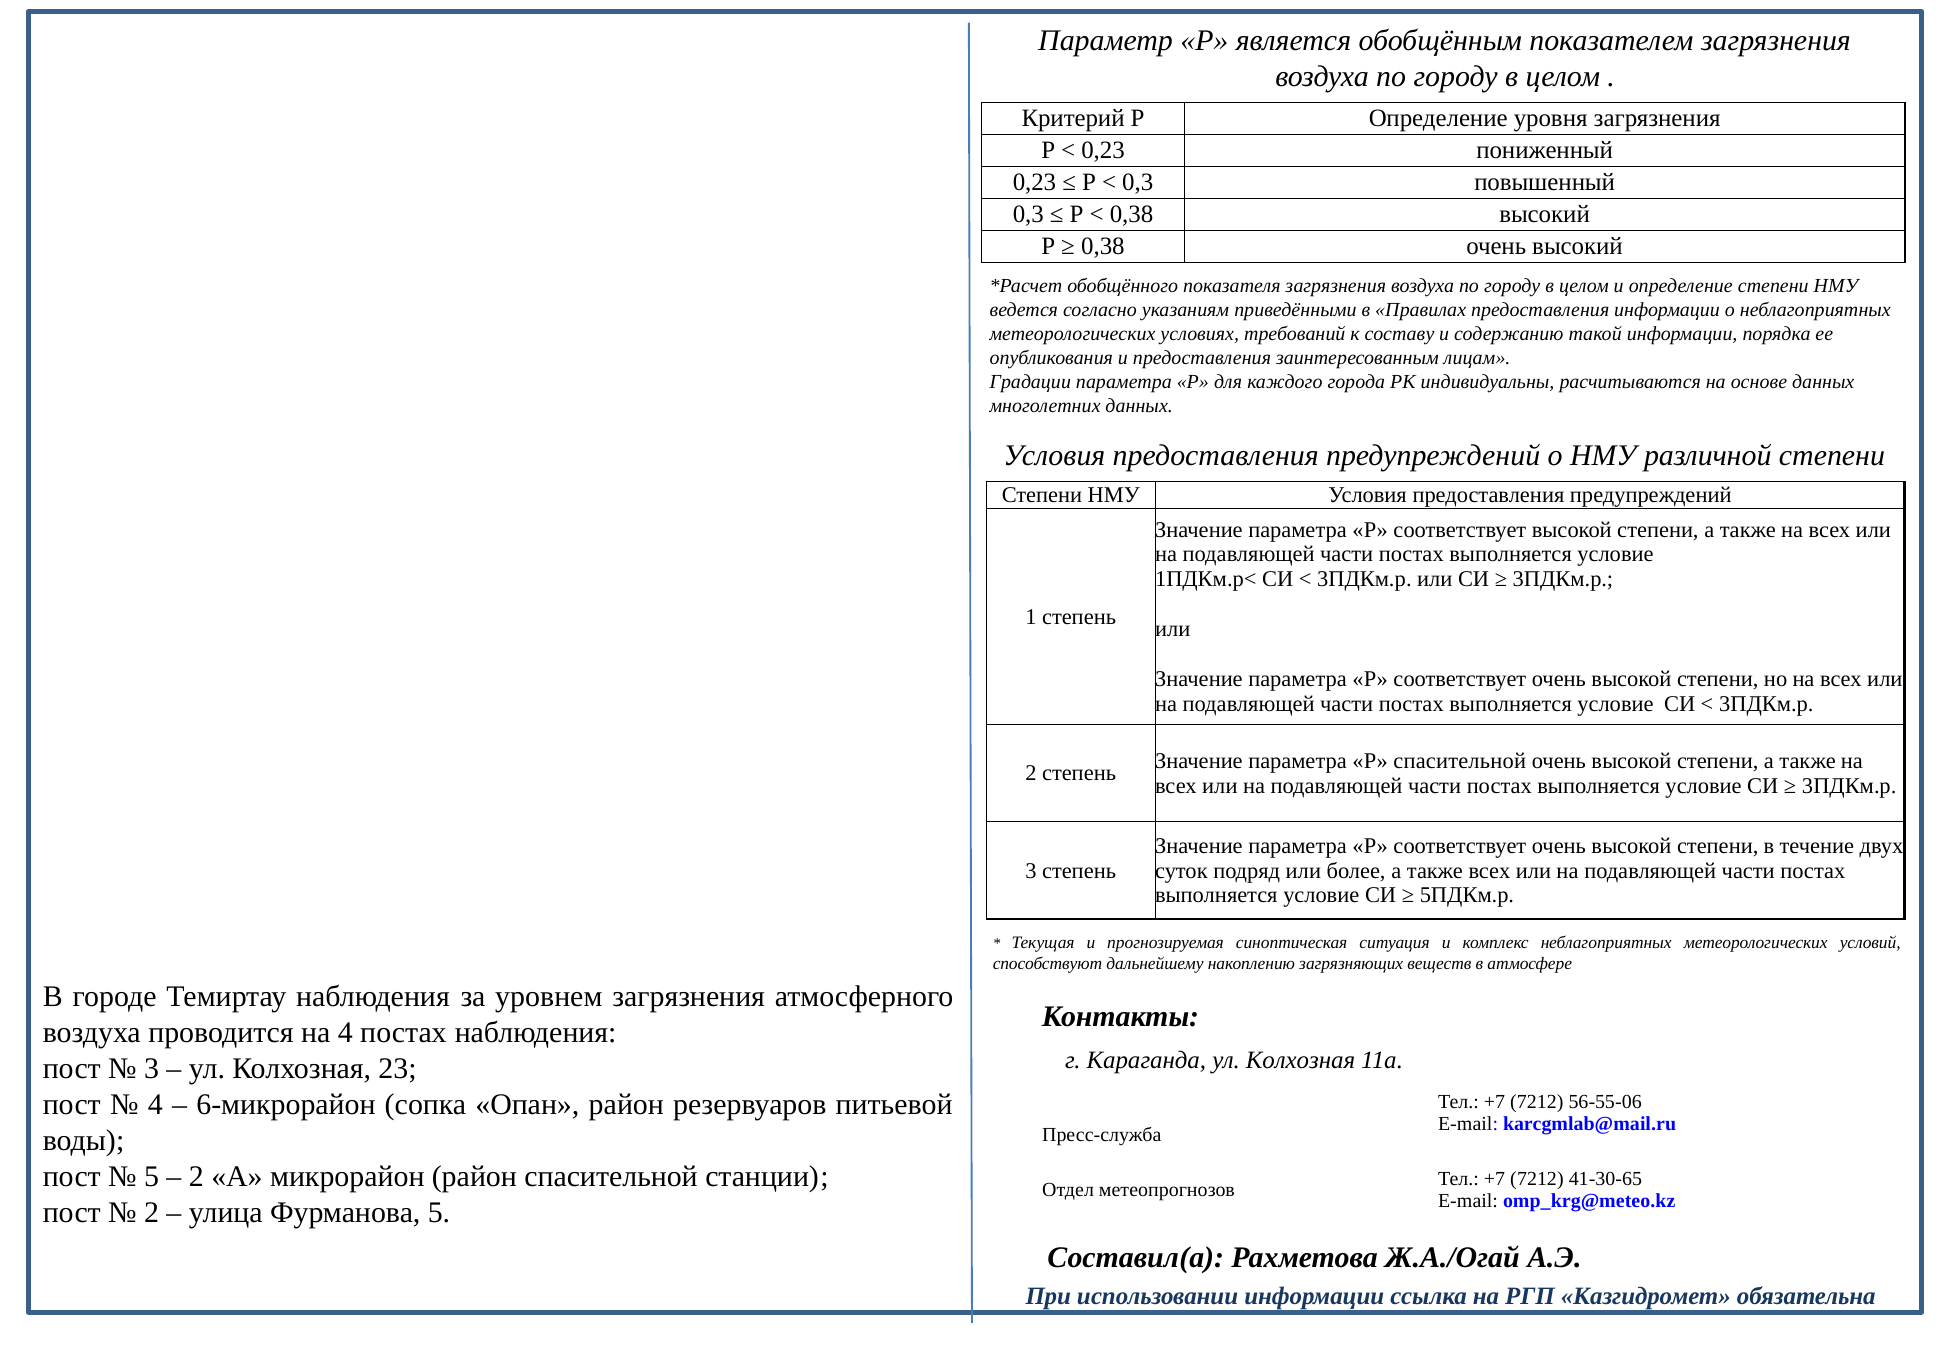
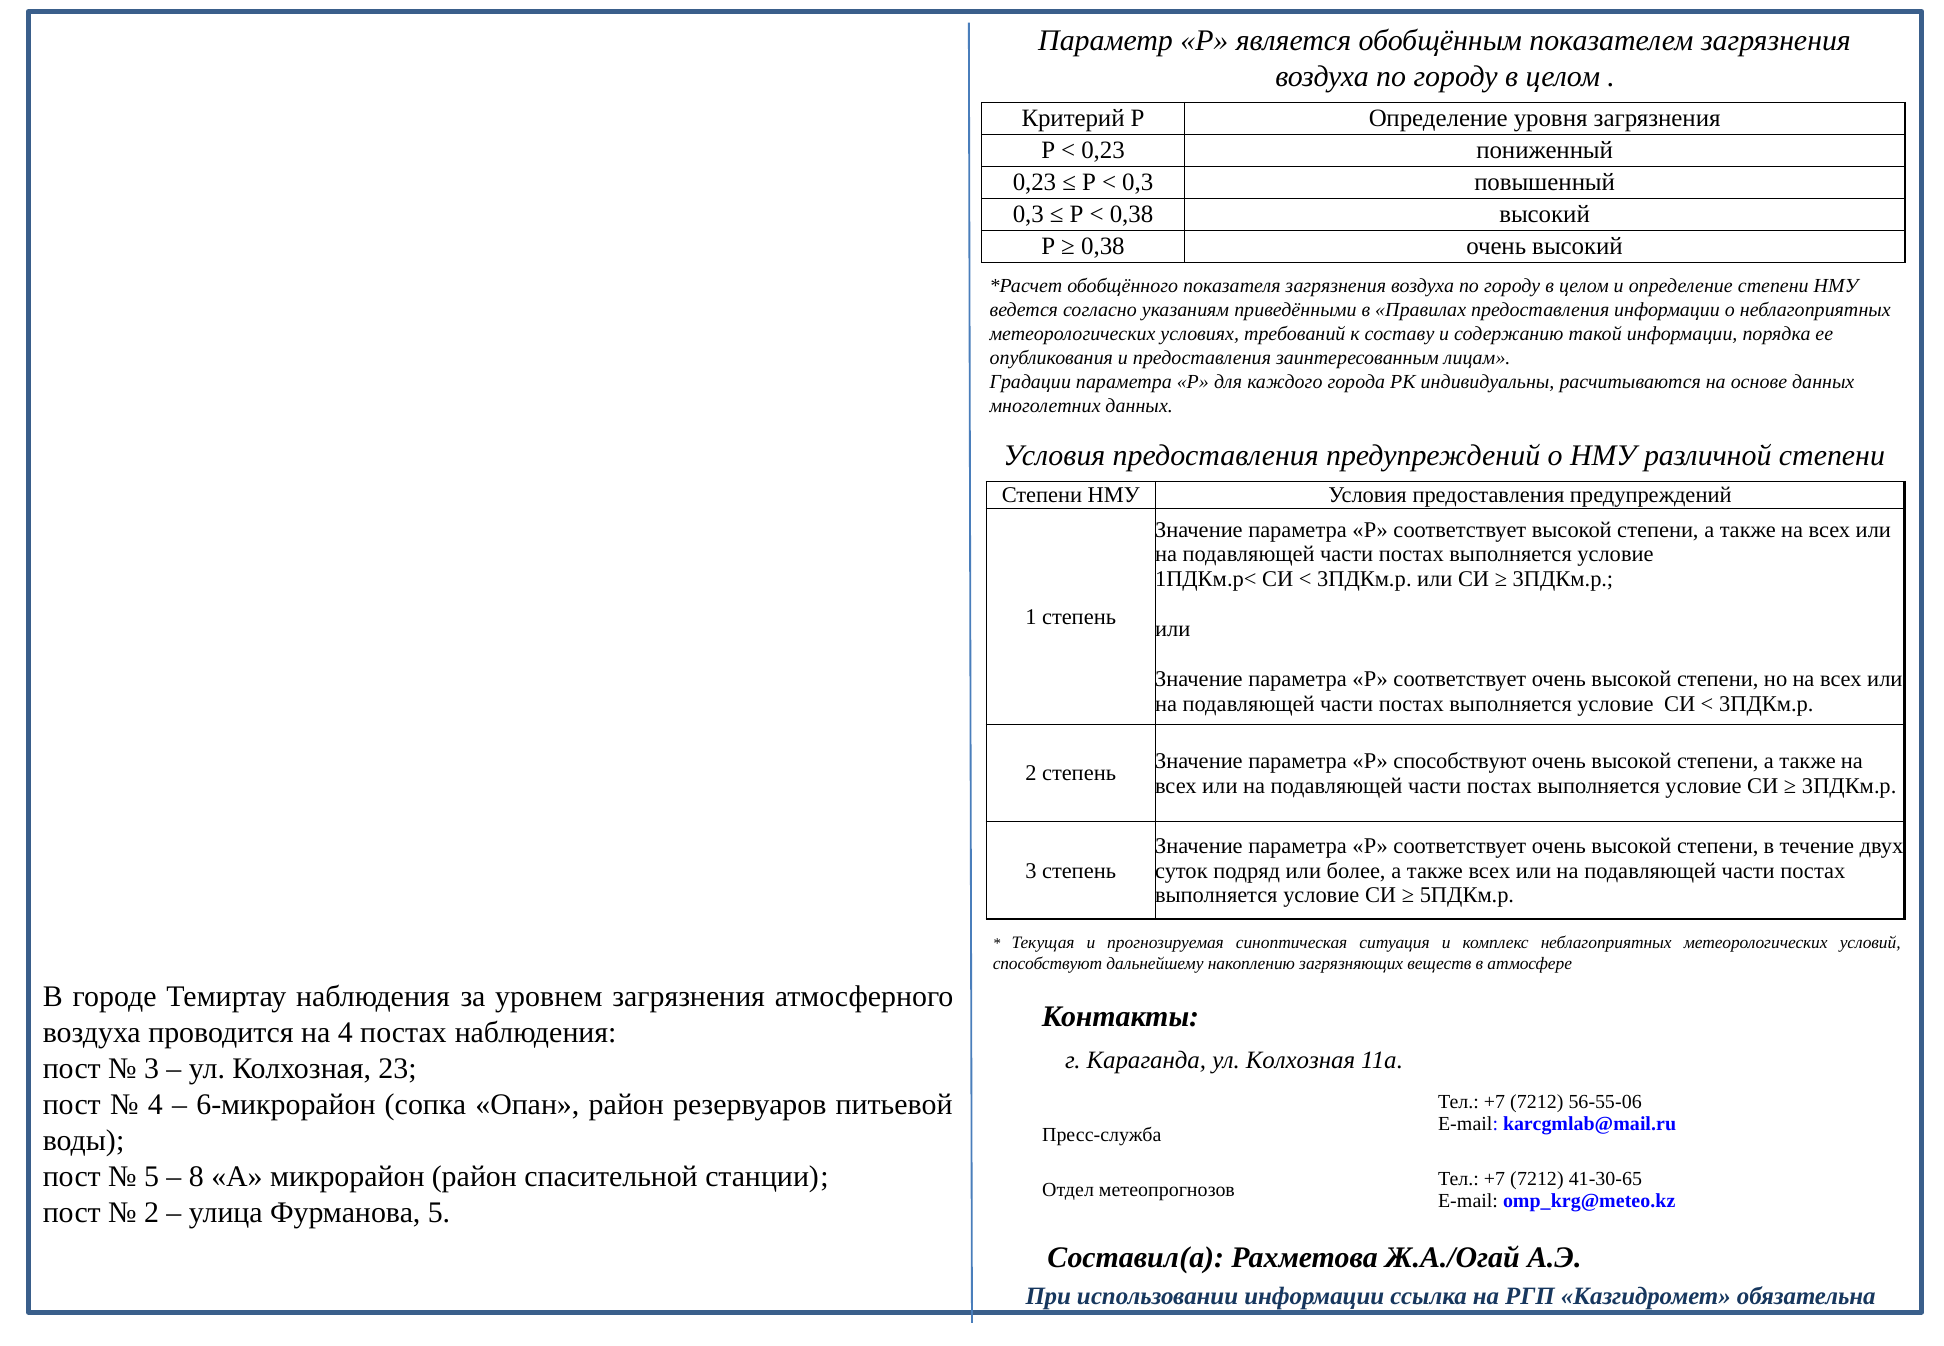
Р спасительной: спасительной -> способствуют (1460, 761)
2: 2 -> 8 (196, 1176)
